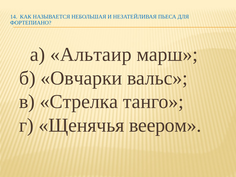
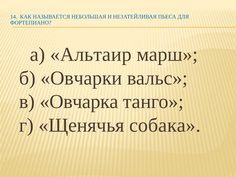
Стрелка: Стрелка -> Овчарка (79, 102)
веером: веером -> собака (165, 125)
